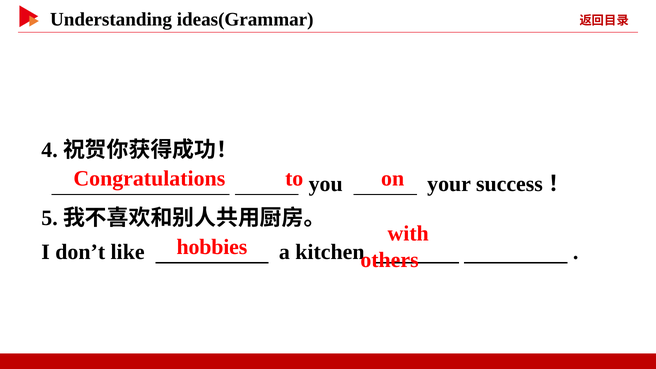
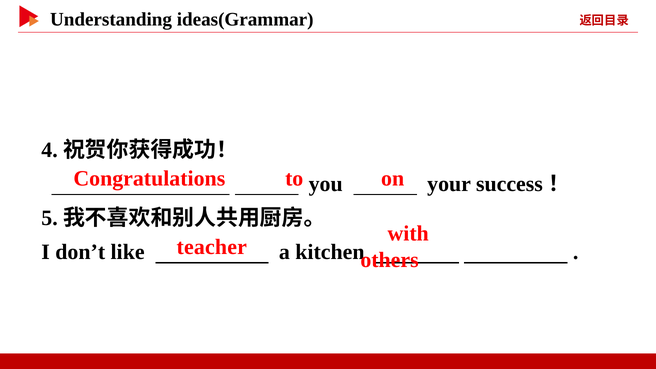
hobbies: hobbies -> teacher (212, 247)
